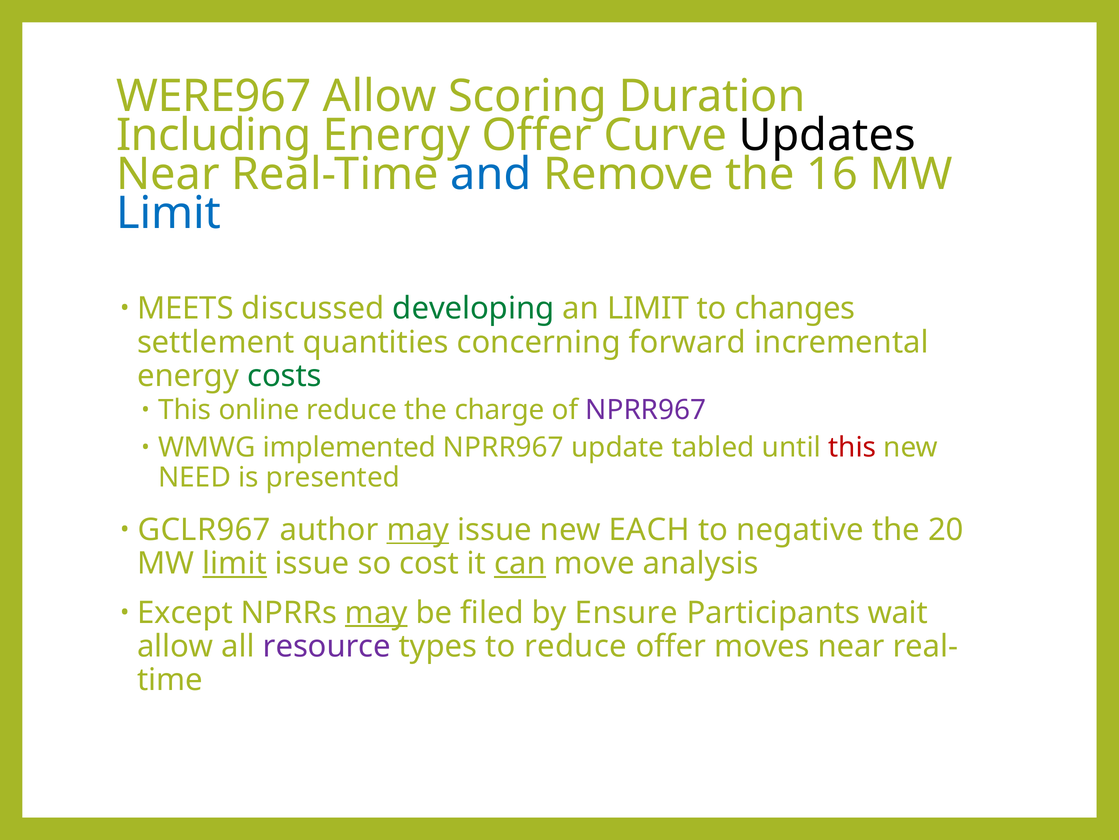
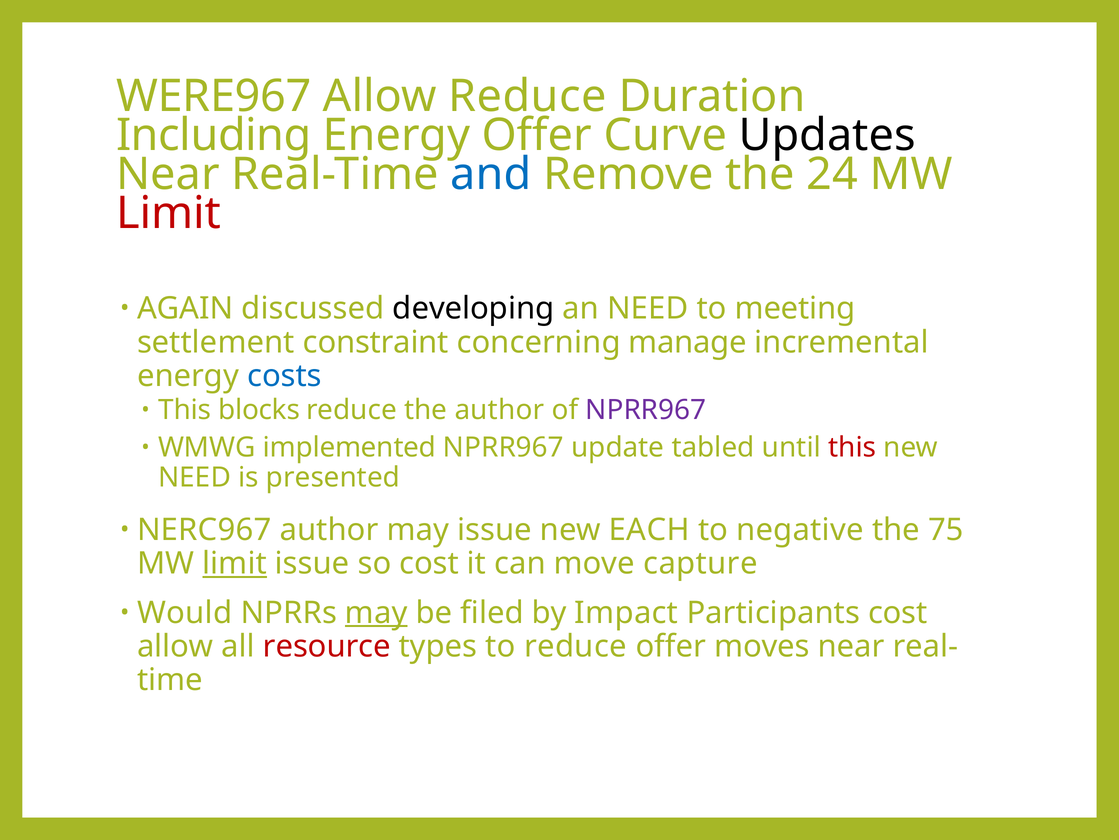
Allow Scoring: Scoring -> Reduce (527, 96)
16: 16 -> 24 (832, 174)
Limit colour: blue -> red (169, 213)
MEETS: MEETS -> AGAIN (185, 308)
developing colour: green -> black (473, 308)
an LIMIT: LIMIT -> NEED (648, 308)
changes: changes -> meeting (795, 308)
quantities: quantities -> constraint (376, 342)
forward: forward -> manage (688, 342)
costs colour: green -> blue (285, 376)
online: online -> blocks (259, 410)
the charge: charge -> author (499, 410)
GCLR967: GCLR967 -> NERC967 (204, 529)
may underline: present -> none (418, 529)
20: 20 -> 75 (946, 529)
can underline: present -> none (520, 563)
analysis: analysis -> capture (700, 563)
Except: Except -> Would (185, 612)
Ensure: Ensure -> Impact (626, 612)
Participants wait: wait -> cost (898, 612)
resource colour: purple -> red (327, 646)
